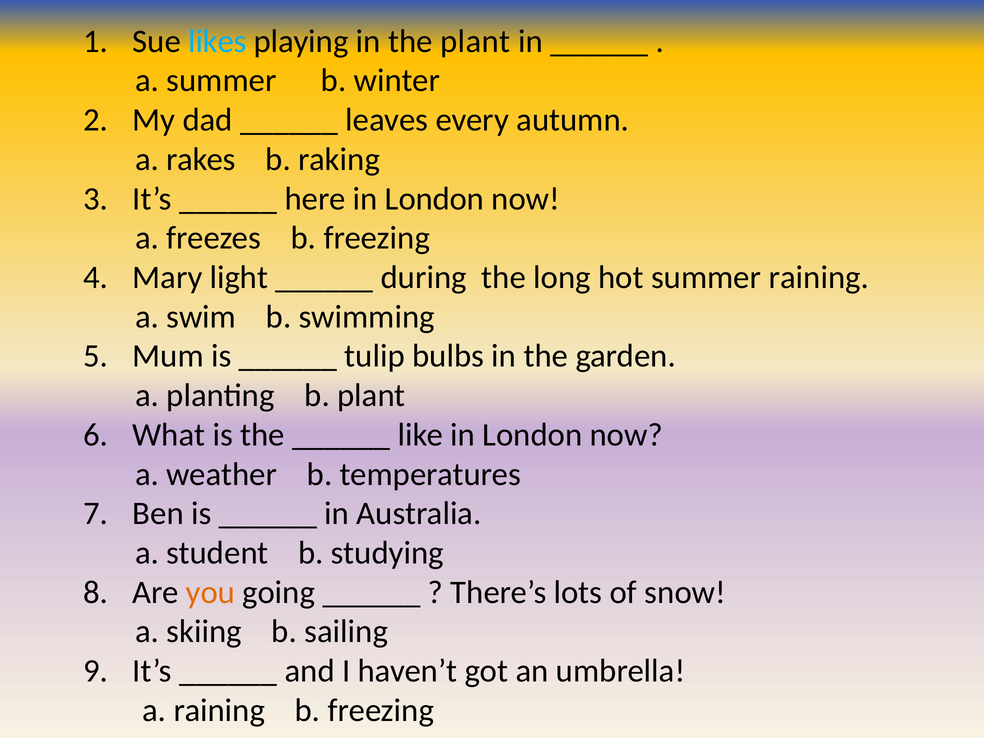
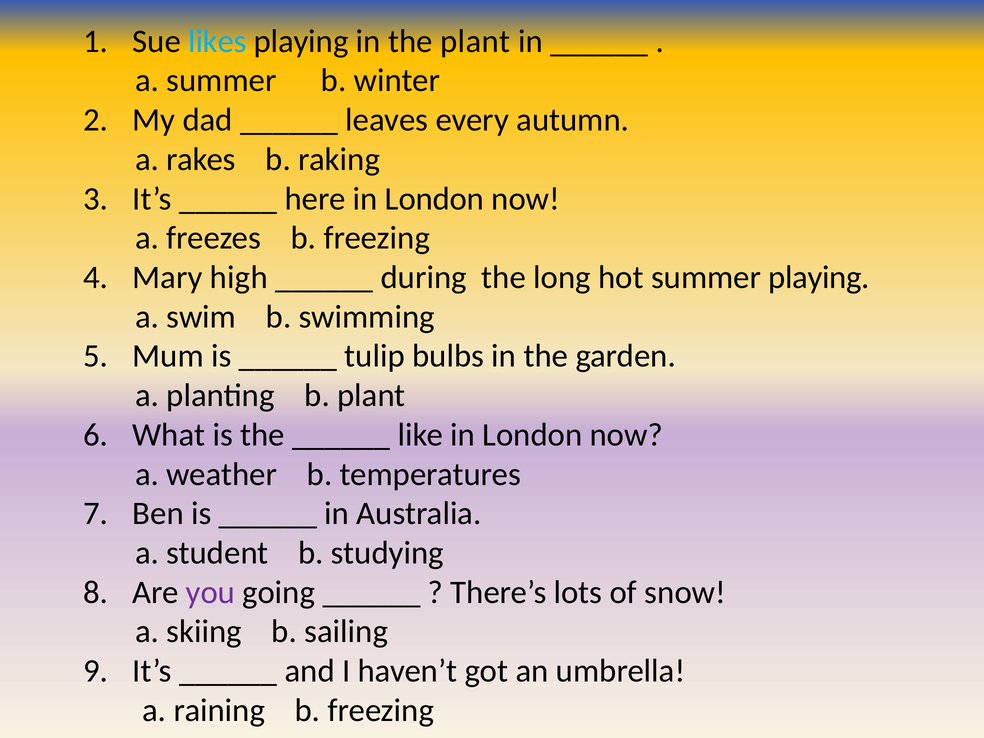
light: light -> high (239, 277)
summer raining: raining -> playing (819, 277)
you colour: orange -> purple (211, 592)
